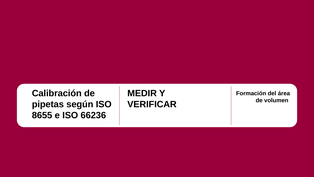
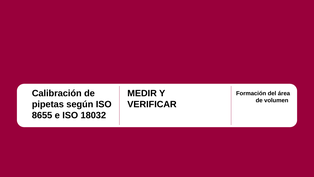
66236: 66236 -> 18032 (93, 115)
